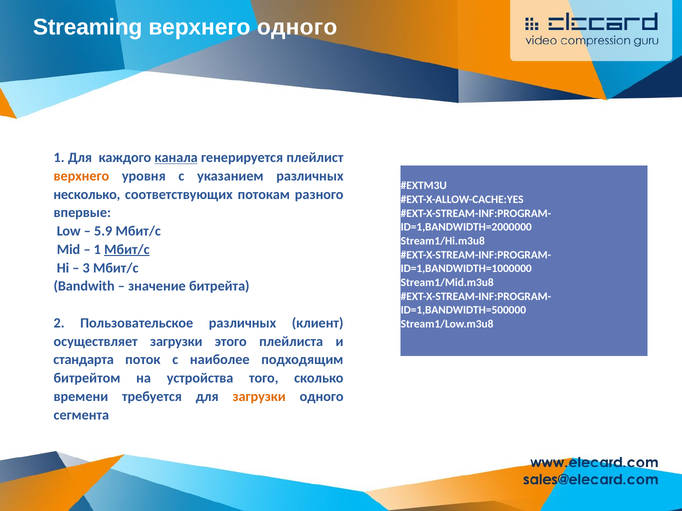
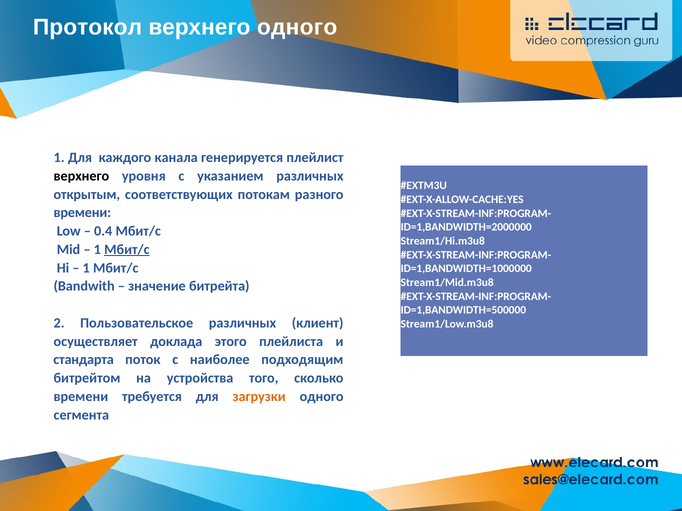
Streaming: Streaming -> Протокол (88, 27)
канала underline: present -> none (176, 158)
верхнего colour: orange -> black (81, 176)
несколько: несколько -> открытым (87, 195)
впервые: впервые -> времени (82, 213)
5.9: 5.9 -> 0.4 (103, 231)
3: 3 -> 1 (86, 268)
осуществляет загрузки: загрузки -> доклада (176, 342)
